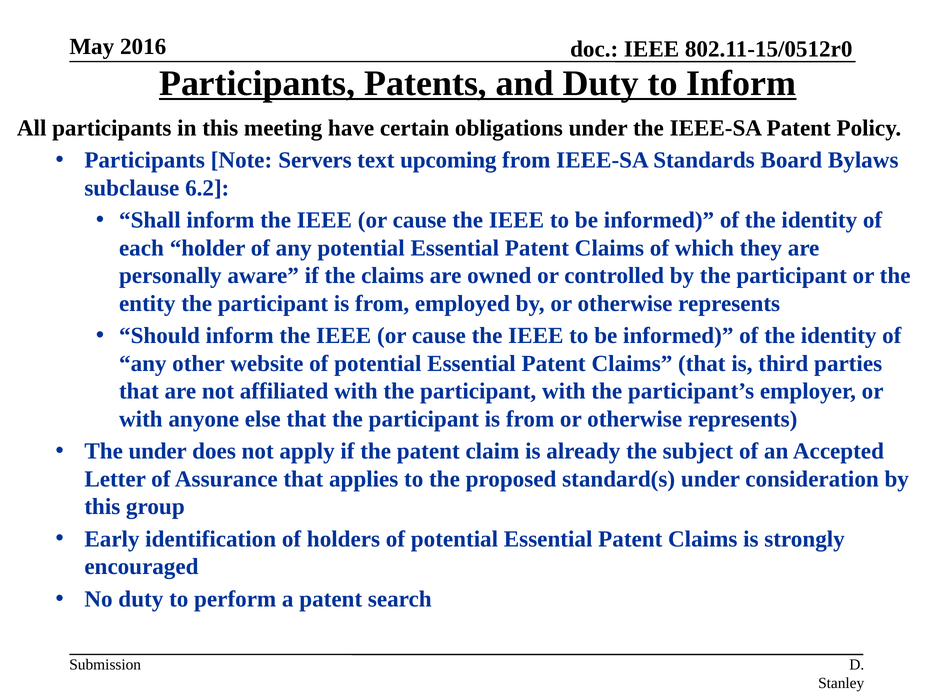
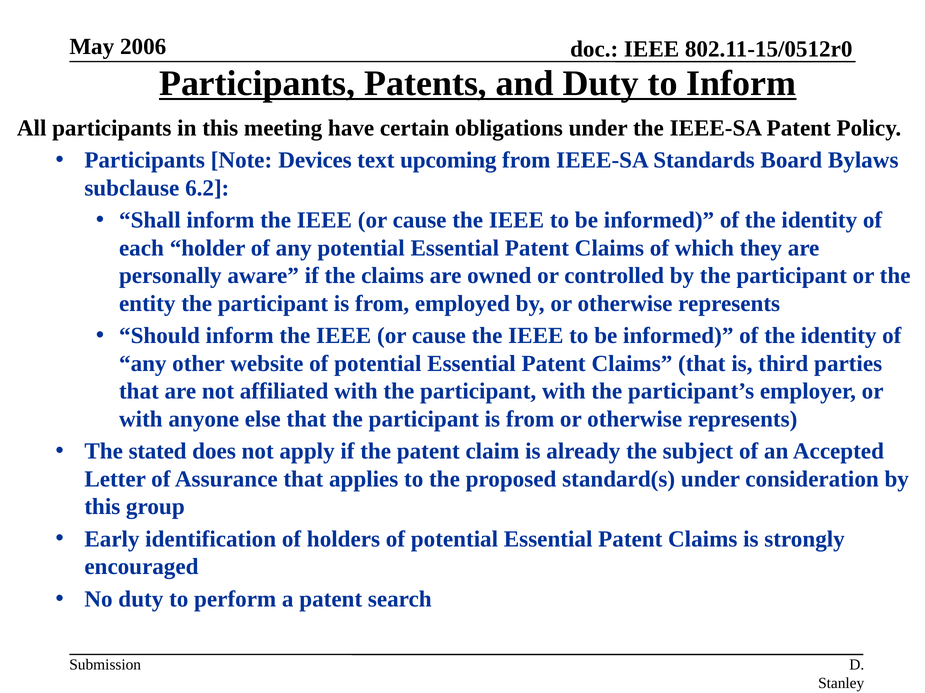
2016: 2016 -> 2006 (143, 47)
Servers: Servers -> Devices (315, 160)
The under: under -> stated (158, 452)
